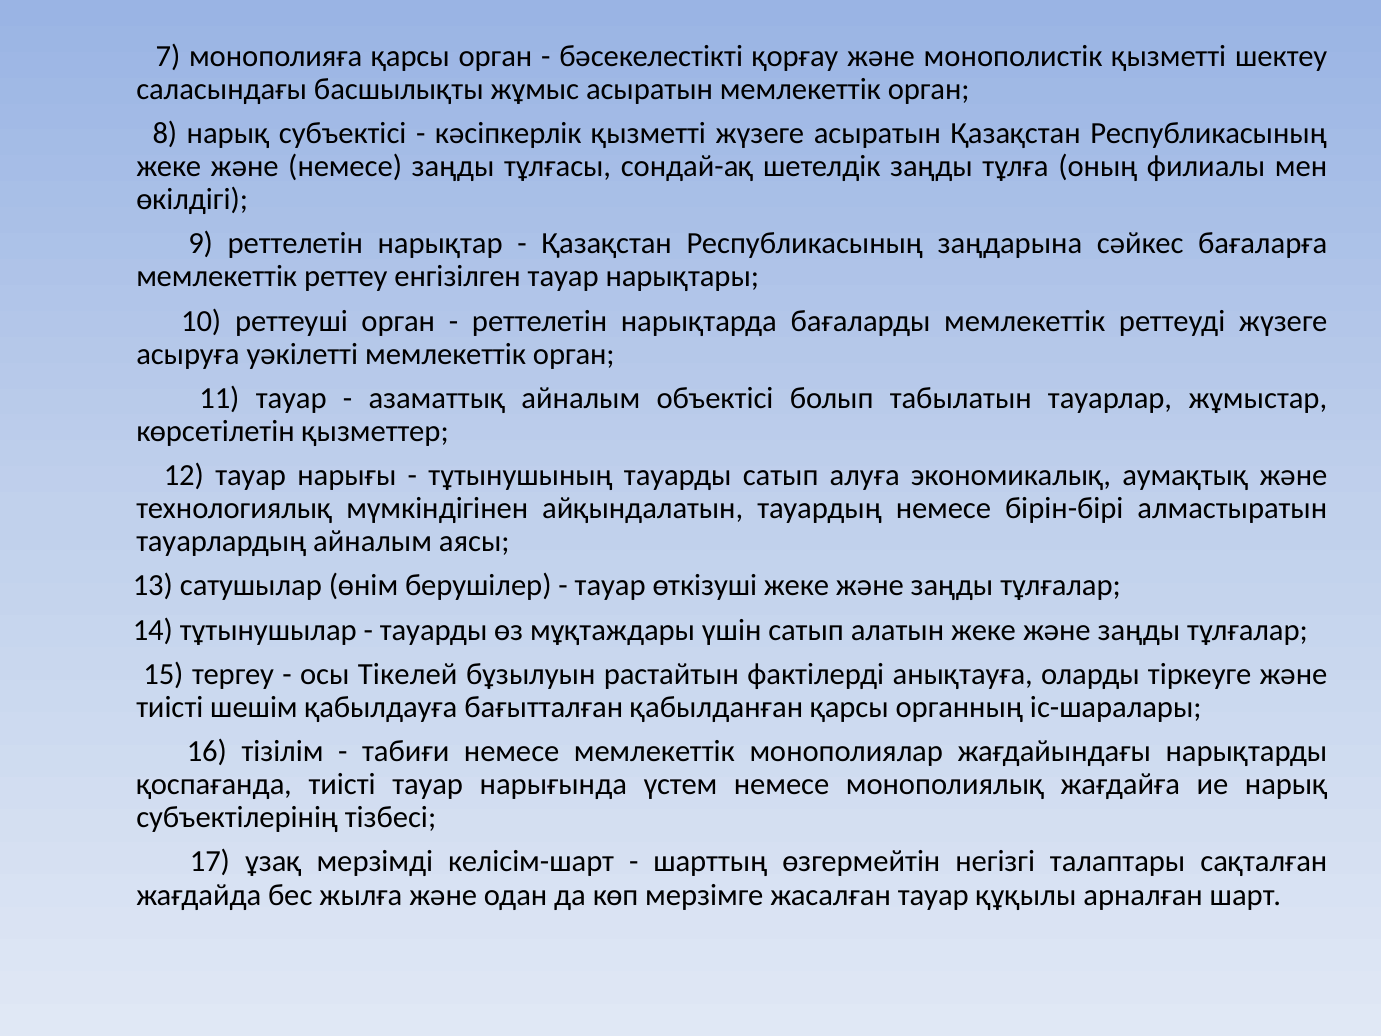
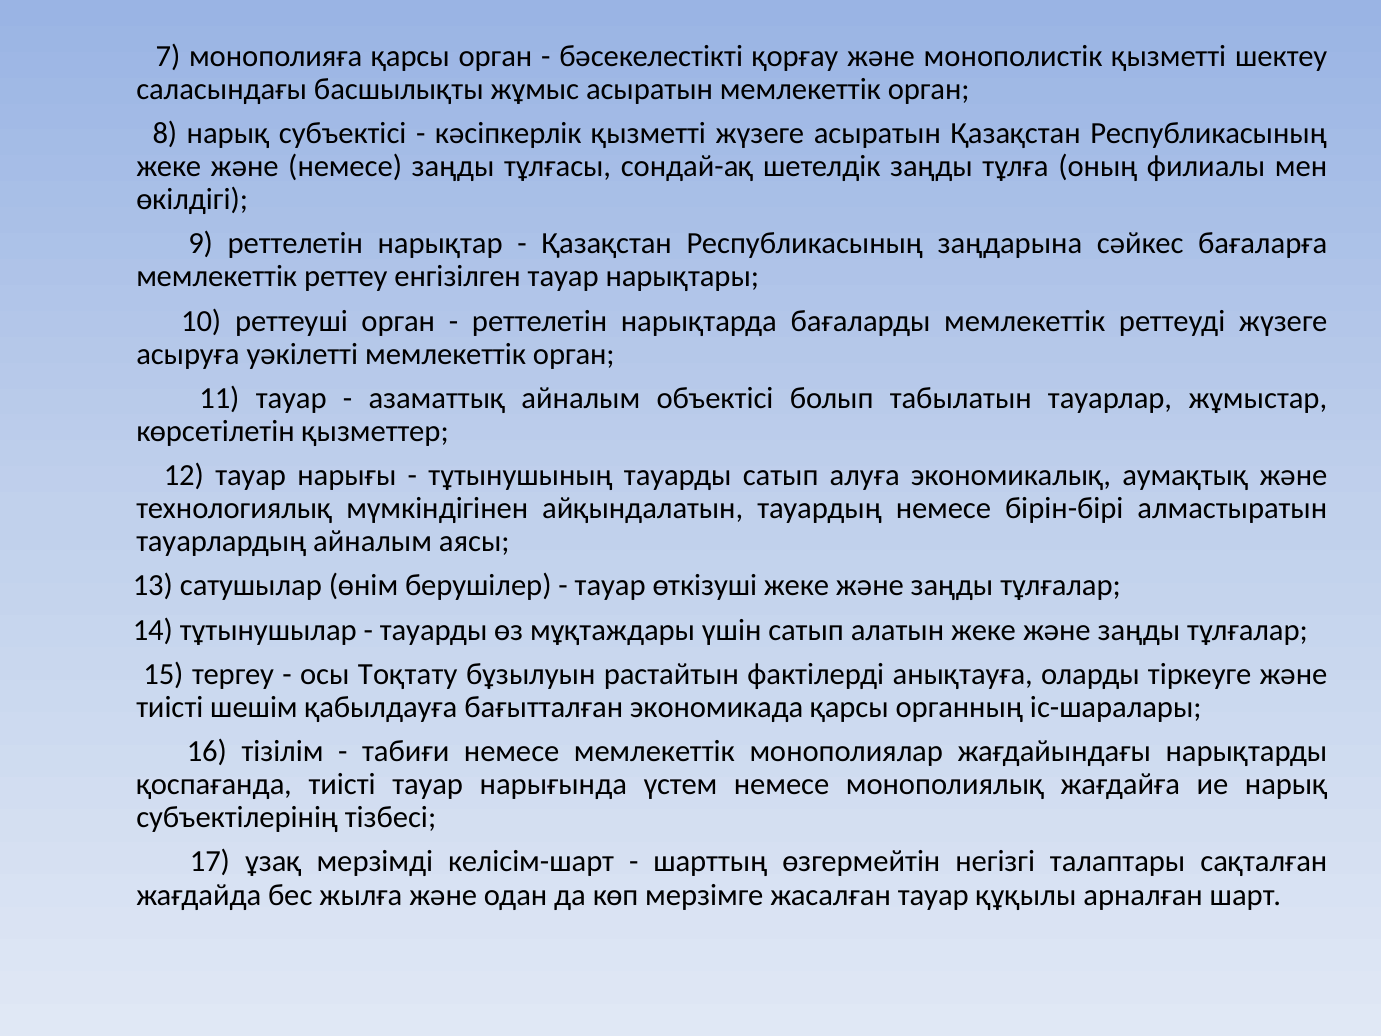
Тікелей: Тікелей -> Тоқтату (408, 674)
қабылданған: қабылданған -> экономикада (717, 707)
